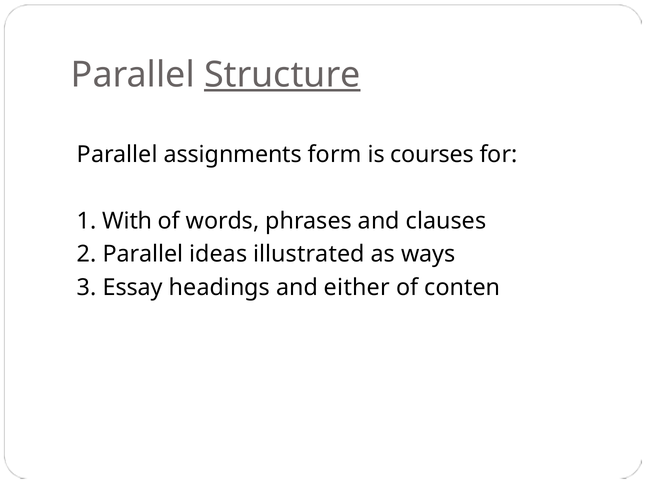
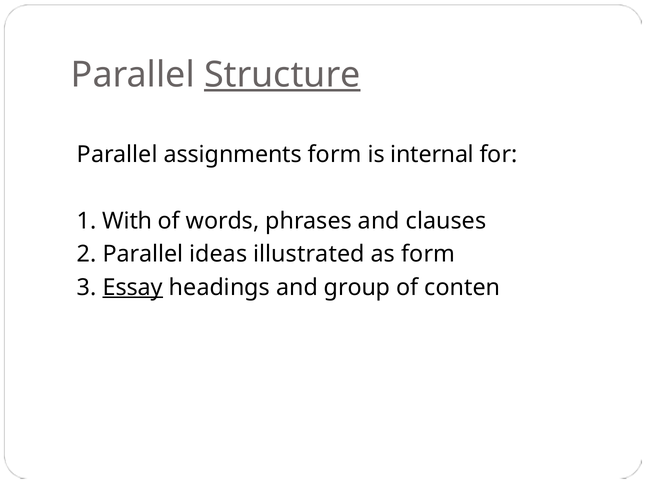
courses: courses -> internal (432, 154)
as ways: ways -> form (428, 254)
Essay underline: none -> present (133, 287)
either: either -> group (357, 287)
